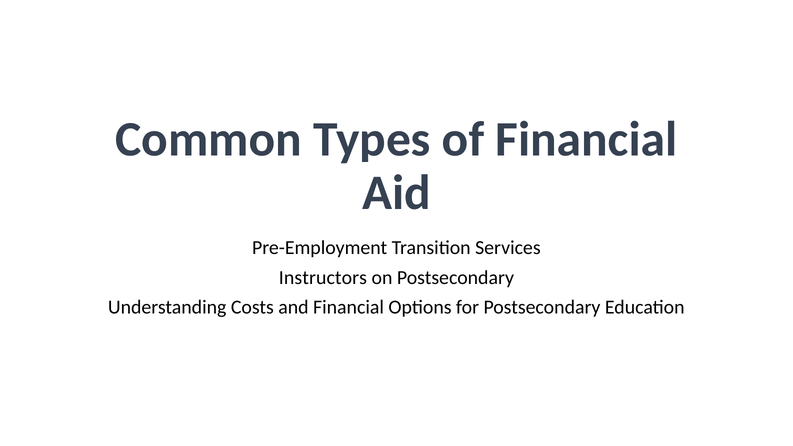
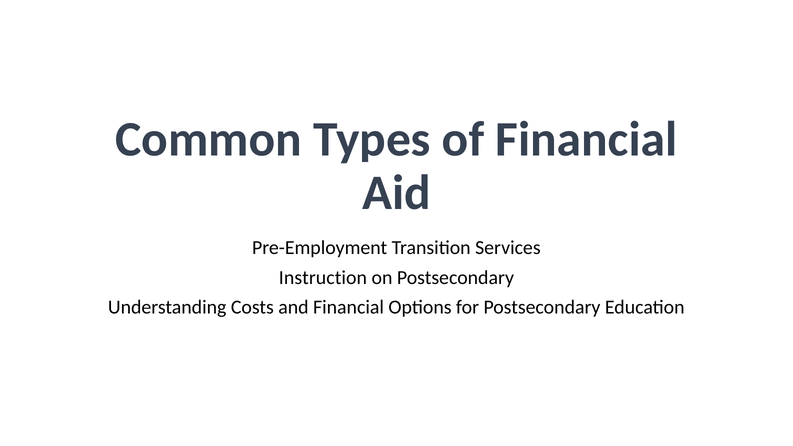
Instructors: Instructors -> Instruction (323, 278)
